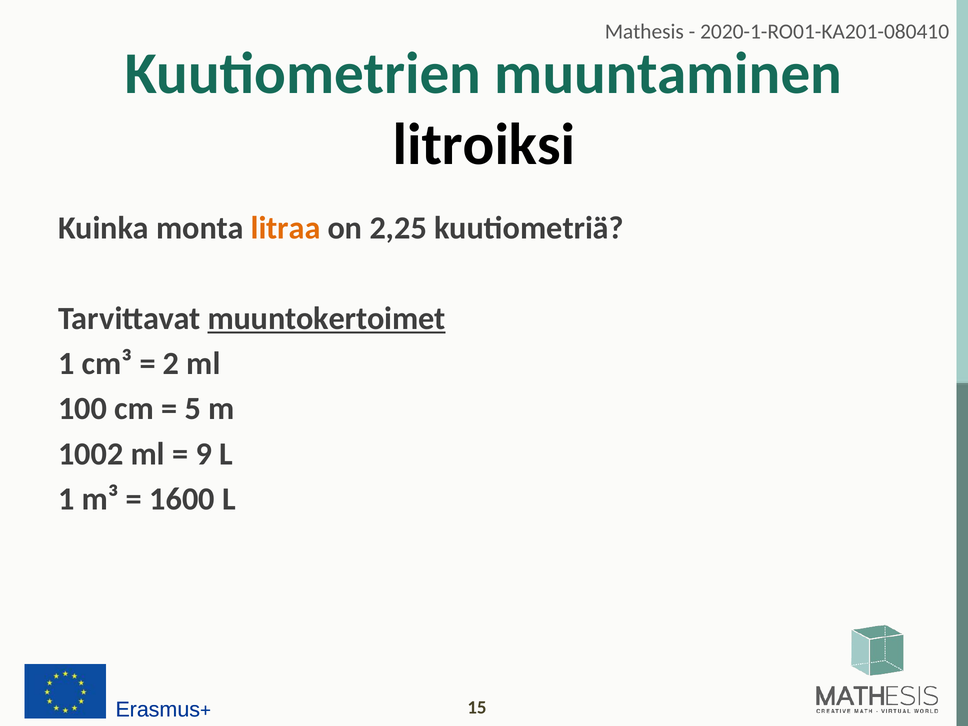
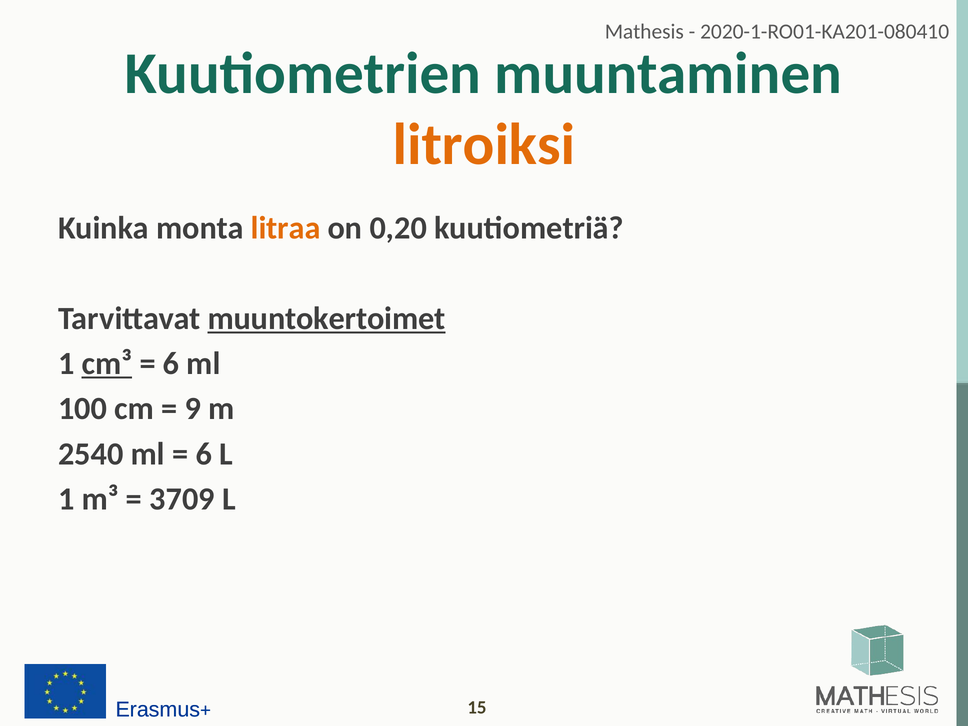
litroiksi colour: black -> orange (484, 145)
2,25: 2,25 -> 0,20 (398, 228)
cm³ underline: none -> present (107, 364)
2: 2 -> 6 (171, 364)
5: 5 -> 9 (193, 409)
1002: 1002 -> 2540 (91, 454)
9: 9 -> 6 (204, 454)
1600: 1600 -> 3709 (182, 499)
